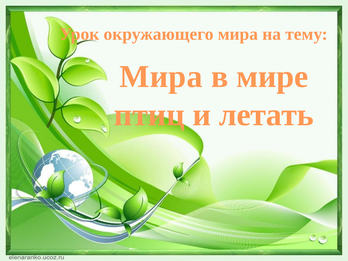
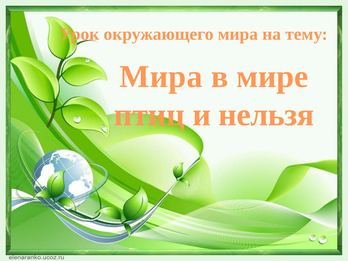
летать: летать -> нельзя (266, 115)
